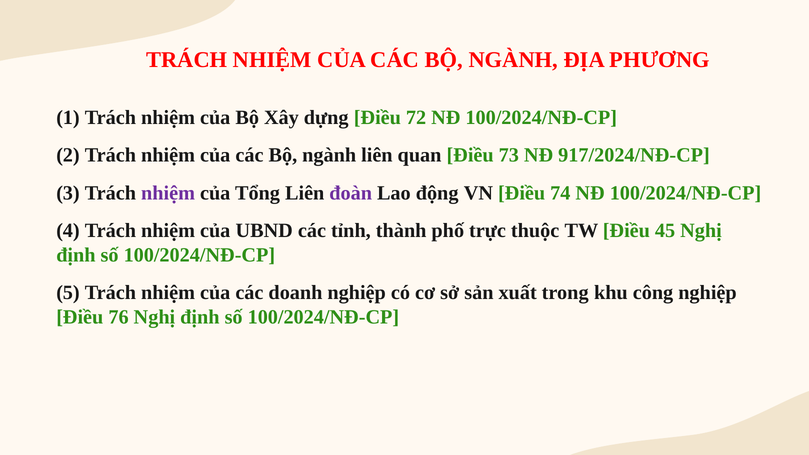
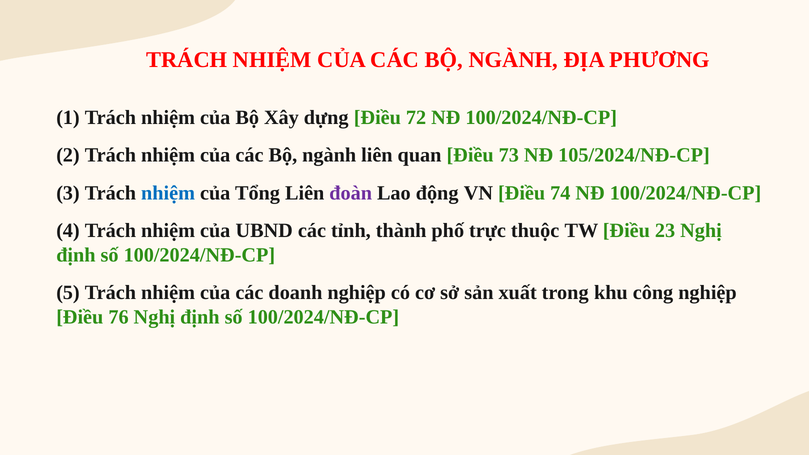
917/2024/NĐ-CP: 917/2024/NĐ-CP -> 105/2024/NĐ-CP (634, 155)
nhiệm colour: purple -> blue (168, 193)
45: 45 -> 23 (665, 231)
